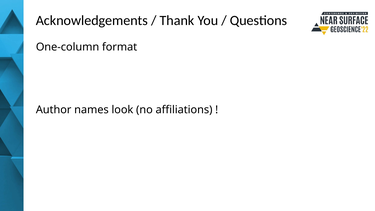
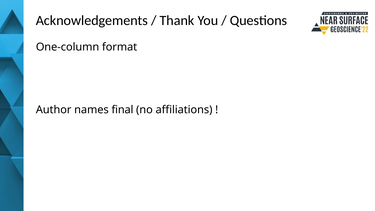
look: look -> final (122, 110)
